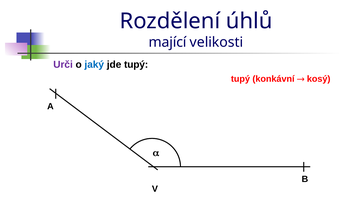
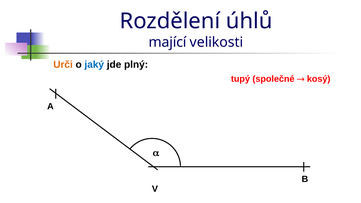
Urči colour: purple -> orange (63, 65)
jde tupý: tupý -> plný (136, 65)
konkávní: konkávní -> společné (273, 79)
